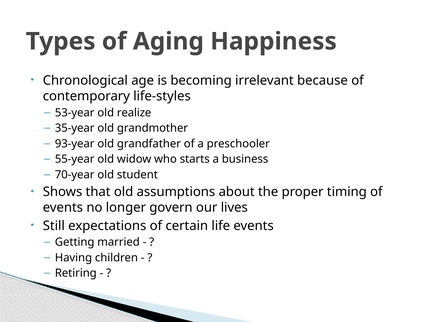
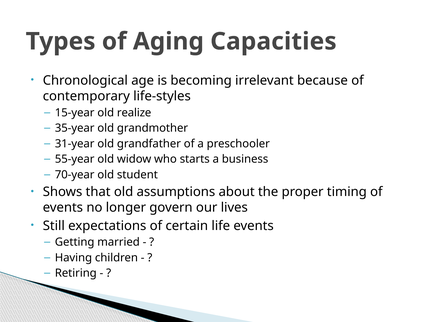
Happiness: Happiness -> Capacities (273, 41)
53-year: 53-year -> 15-year (75, 113)
93-year: 93-year -> 31-year (75, 144)
